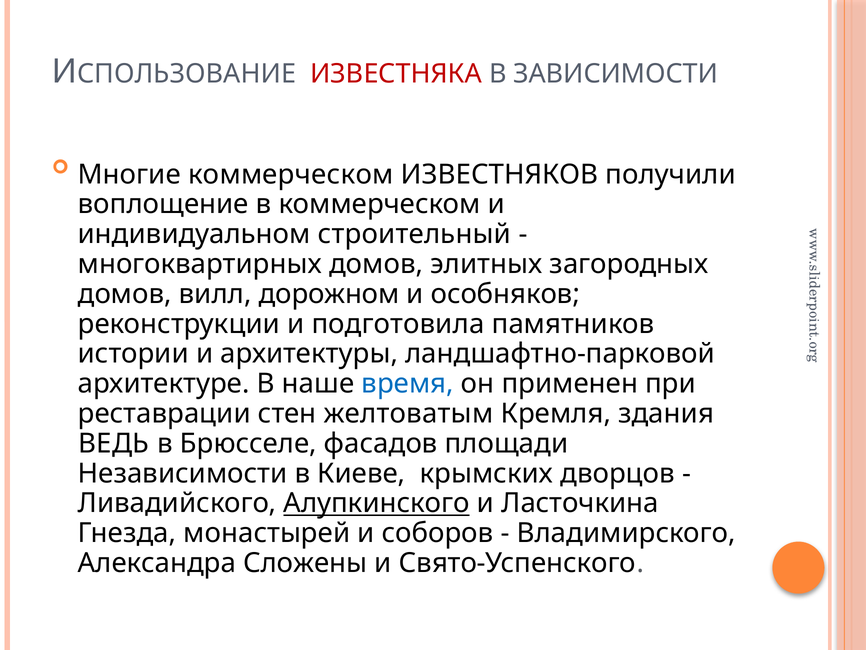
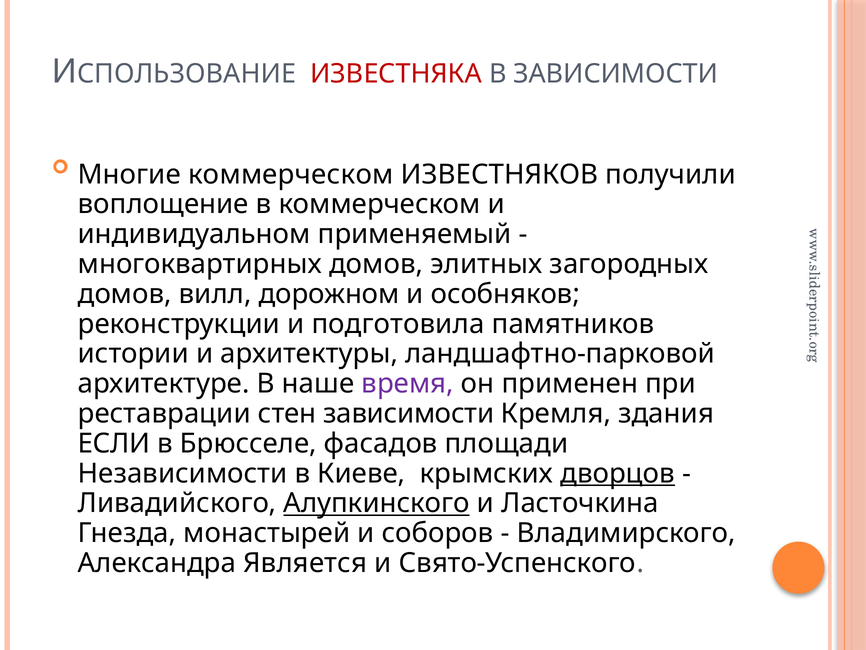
строительный: строительный -> применяемый (415, 234)
время colour: blue -> purple (408, 383)
стен желтоватым: желтоватым -> зависимости (409, 413)
ВЕДЬ: ВЕДЬ -> ЕСЛИ (114, 443)
дворцов underline: none -> present (618, 473)
Сложены: Сложены -> Является (305, 563)
